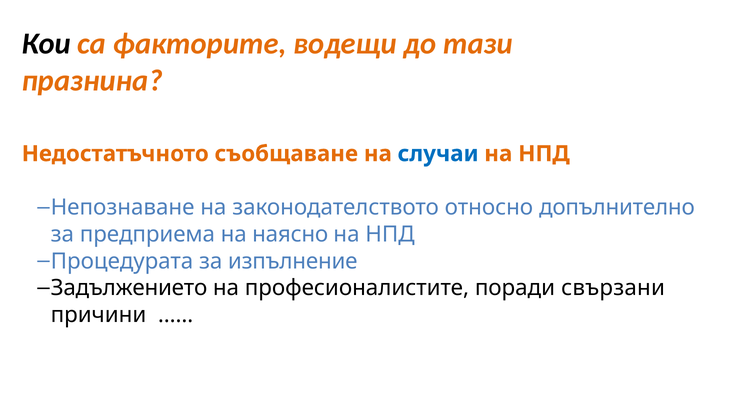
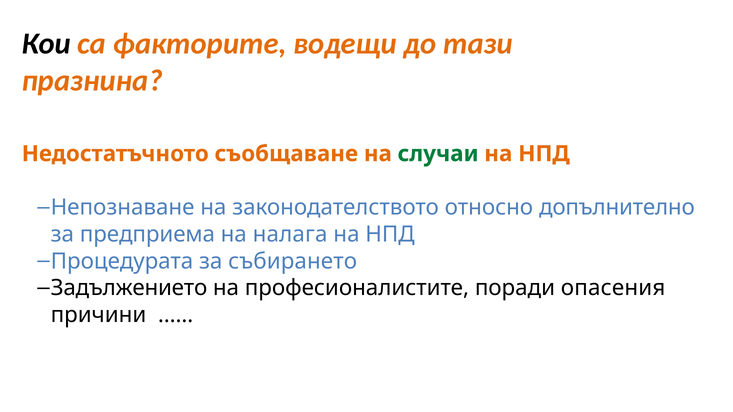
случаи colour: blue -> green (438, 154)
наясно: наясно -> налага (290, 235)
изпълнение: изпълнение -> събирането (293, 261)
свързани: свързани -> опасения (613, 288)
